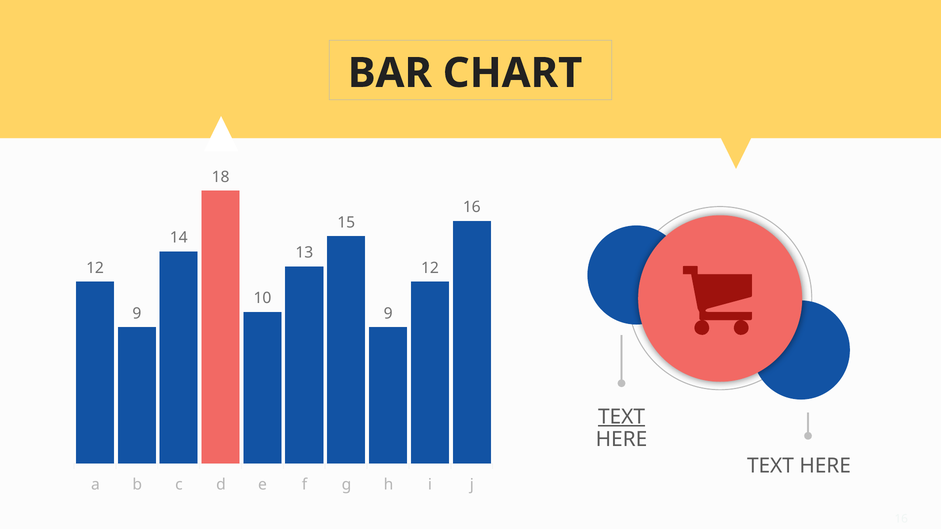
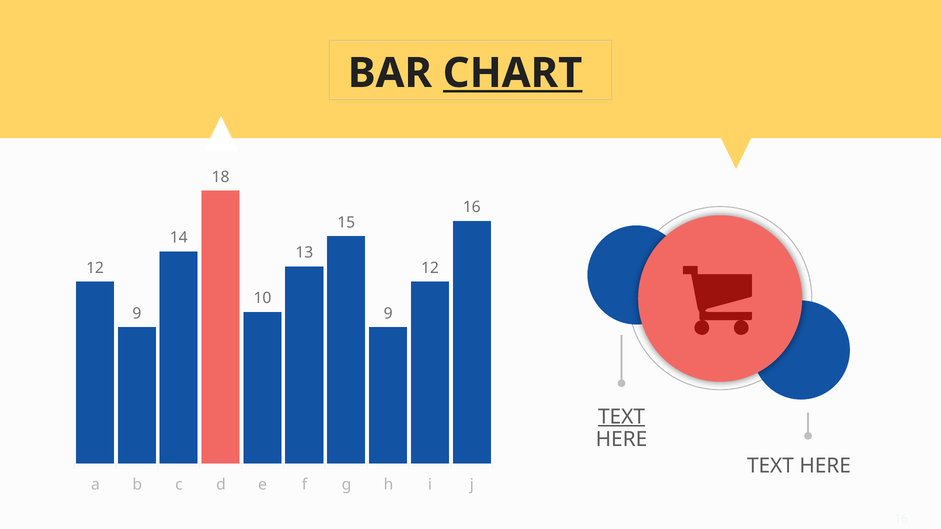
CHART underline: none -> present (513, 73)
